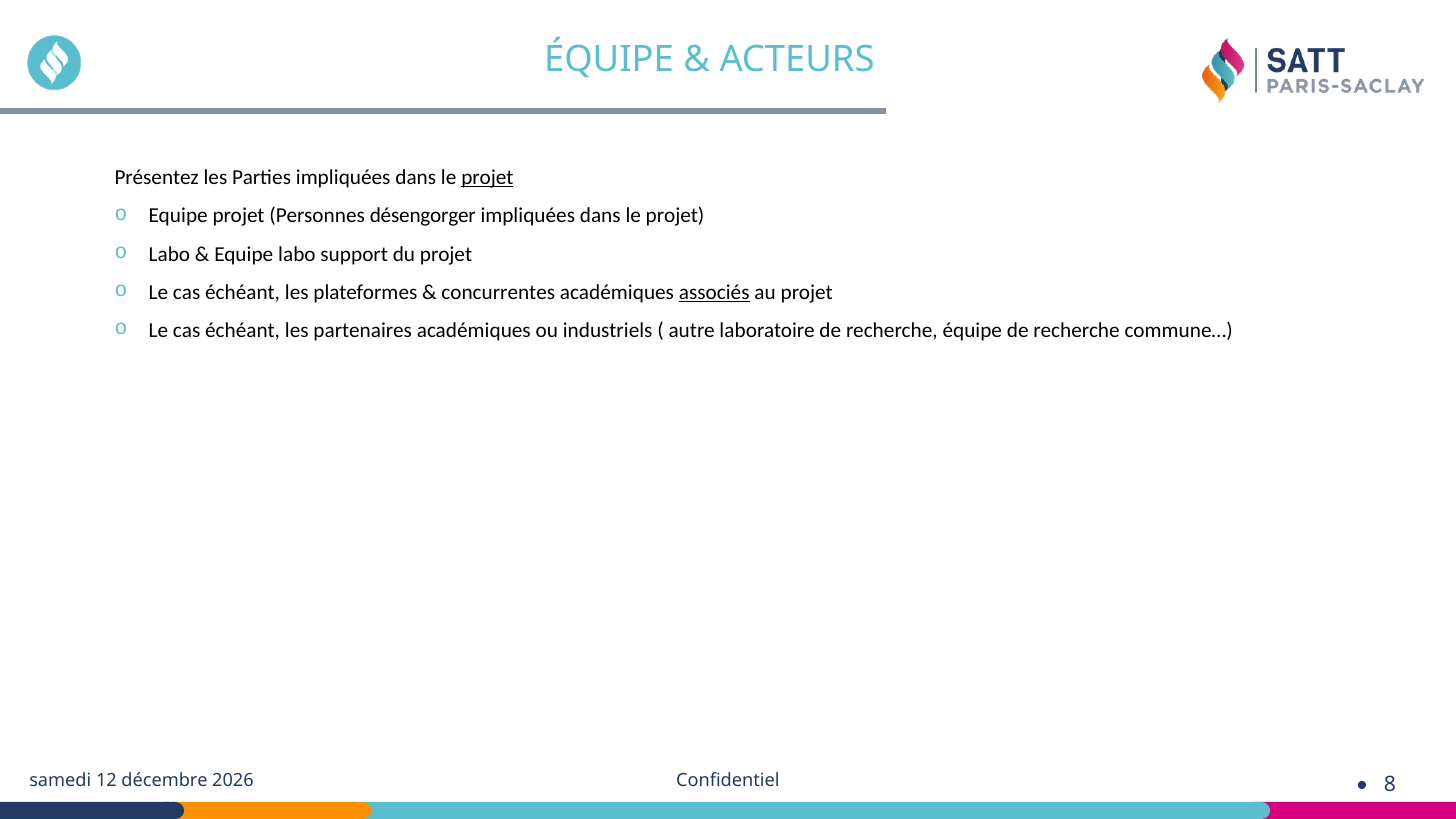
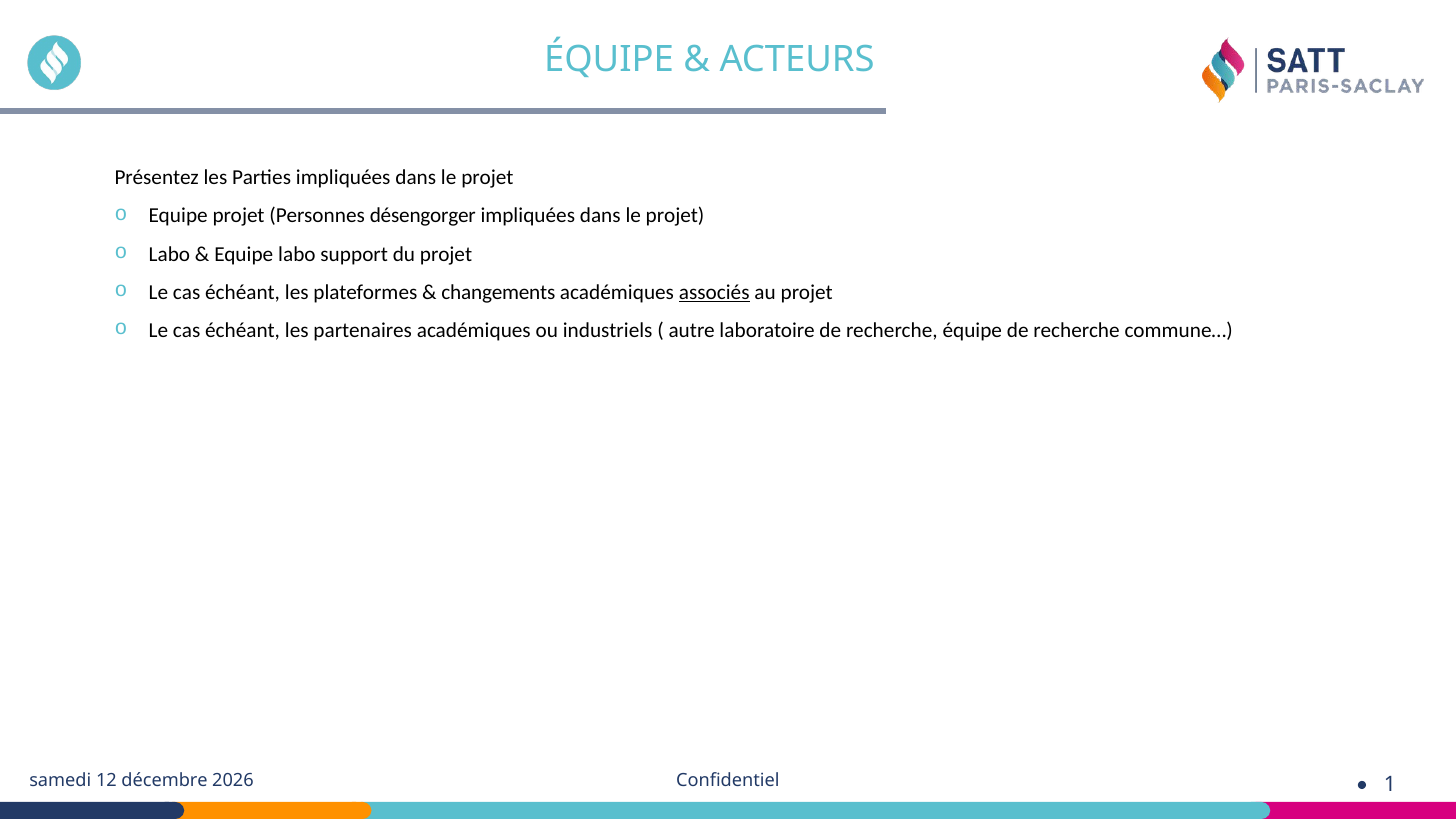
projet underline: present -> none (487, 178)
concurrentes: concurrentes -> changements (498, 292)
8: 8 -> 1 (1390, 784)
